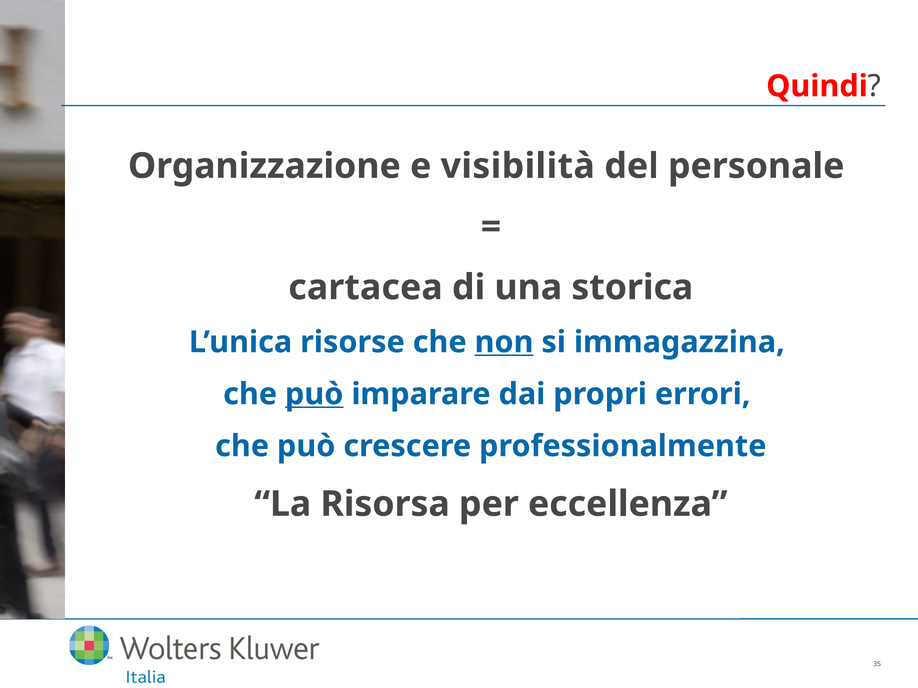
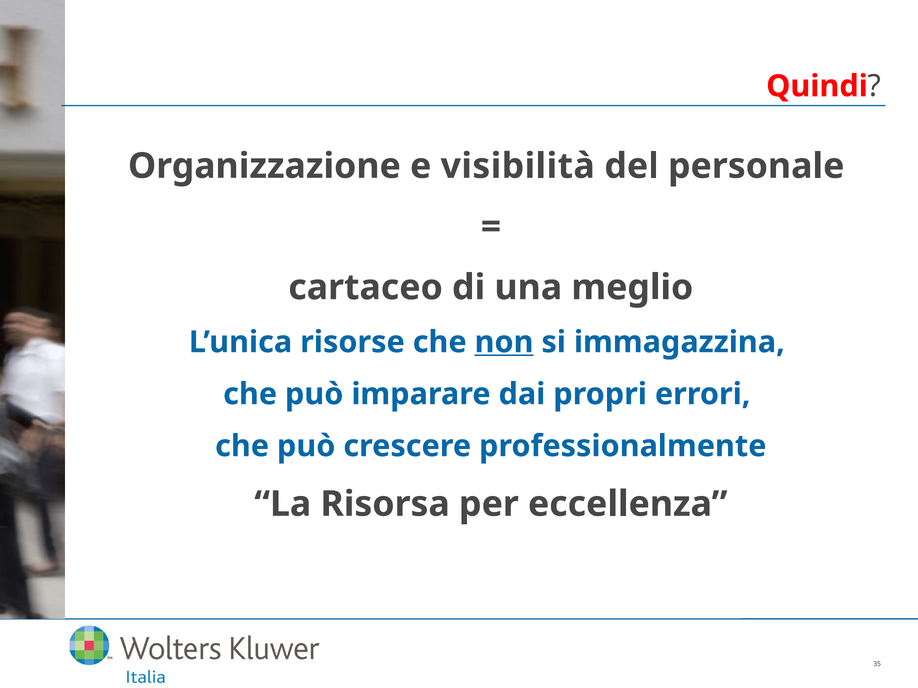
cartacea: cartacea -> cartaceo (366, 288)
storica: storica -> meglio (632, 288)
può underline: present -> none (314, 394)
